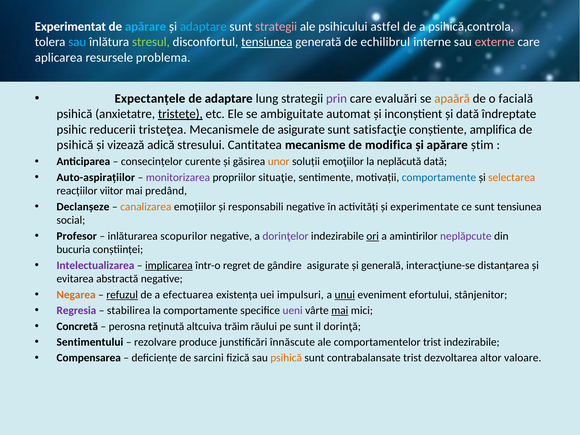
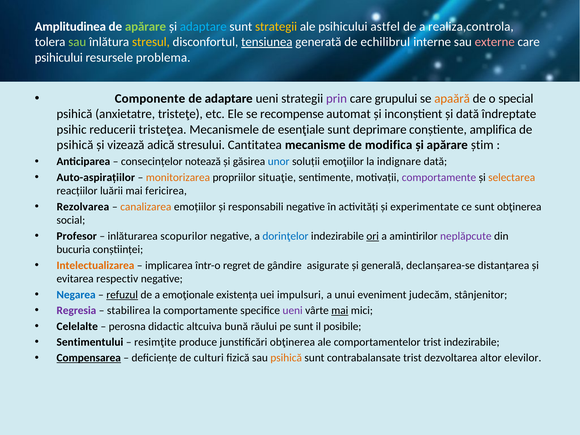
Experimentat: Experimentat -> Amplitudinea (70, 27)
apărare colour: light blue -> light green (145, 27)
strategii colour: pink -> yellow (276, 27)
psihică,controla: psihică,controla -> realiza,controla (471, 27)
sau colour: light blue -> light green (77, 42)
stresul colour: light green -> yellow (151, 42)
aplicarea: aplicarea -> psihicului (59, 57)
Expectanţele: Expectanţele -> Componente (150, 99)
adaptare lung: lung -> ueni (267, 99)
evaluări: evaluări -> grupului (396, 99)
facială: facială -> special (516, 99)
tristeţe underline: present -> none (180, 114)
ambiguitate: ambiguitate -> recompense (292, 114)
de asigurate: asigurate -> esenţiale (301, 129)
satisfacţie: satisfacţie -> deprimare (380, 129)
curente: curente -> notează (203, 162)
unor colour: orange -> blue (279, 162)
neplăcută: neplăcută -> indignare (399, 162)
monitorizarea colour: purple -> orange (178, 177)
comportamente colour: blue -> purple (439, 177)
viitor: viitor -> luării (112, 191)
predând: predând -> fericirea (166, 191)
Declanşeze: Declanşeze -> Rezolvarea (83, 207)
sunt tensiunea: tensiunea -> obţinerea (519, 207)
dorinţelor colour: purple -> blue (285, 236)
Intelectualizarea colour: purple -> orange (95, 265)
implicarea underline: present -> none (169, 265)
interacţiune-se: interacţiune-se -> declanşarea-se (441, 265)
abstractă: abstractă -> respectiv (117, 279)
Negarea colour: orange -> blue (76, 295)
efectuarea: efectuarea -> emoţionale (188, 295)
unui underline: present -> none (345, 295)
efortului: efortului -> judecăm (430, 295)
Concretă: Concretă -> Celelalte (77, 326)
reţinută: reţinută -> didactic (166, 326)
trăim: trăim -> bună (236, 326)
dorinţă: dorinţă -> posibile (342, 326)
rezolvare: rezolvare -> resimţite (155, 342)
junstificări înnăscute: înnăscute -> obţinerea (292, 342)
Compensarea underline: none -> present (89, 358)
sarcini: sarcini -> culturi (209, 358)
valoare: valoare -> elevilor (523, 358)
